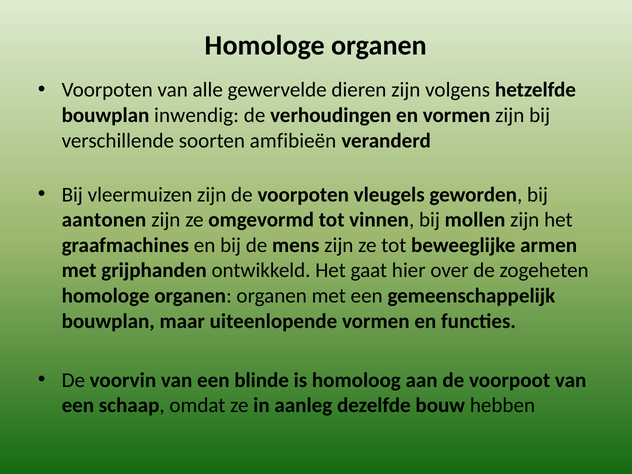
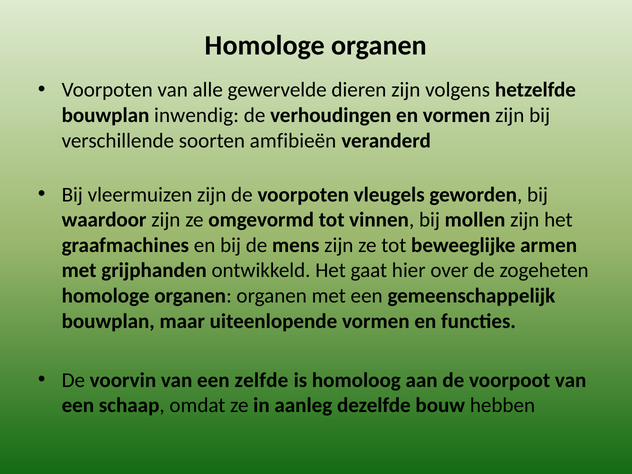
aantonen: aantonen -> waardoor (104, 220)
blinde: blinde -> zelfde (261, 380)
